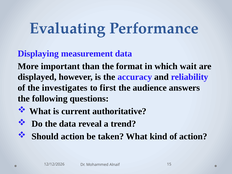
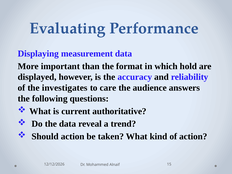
wait: wait -> hold (188, 66)
first: first -> care (108, 88)
